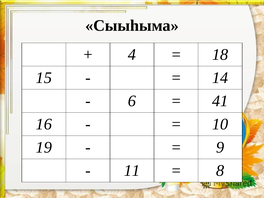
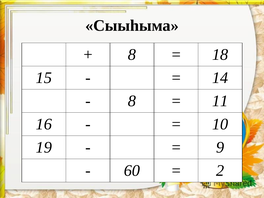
4: 4 -> 8 (132, 55)
6: 6 -> 8 (132, 101)
41: 41 -> 11 (220, 101)
11: 11 -> 60 (132, 171)
8: 8 -> 2 (220, 171)
